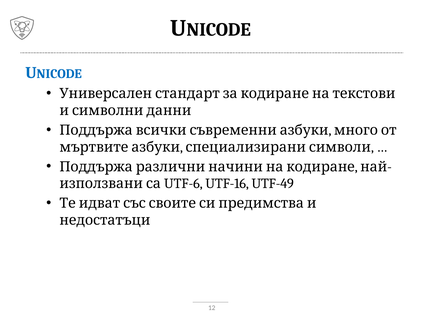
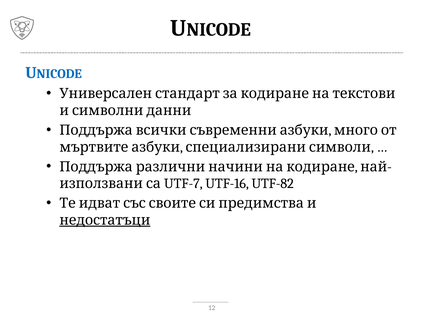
UTF-6: UTF-6 -> UTF-7 (183, 183)
UTF-49: UTF-49 -> UTF-82 (273, 183)
недостатъци underline: none -> present (105, 220)
